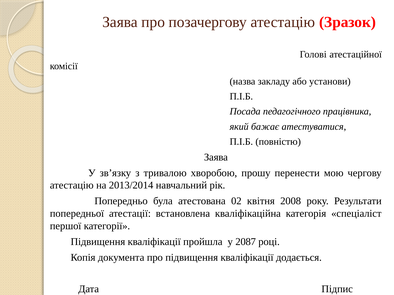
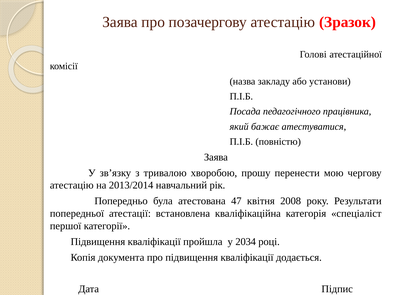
02: 02 -> 47 (236, 201)
2087: 2087 -> 2034 (246, 242)
